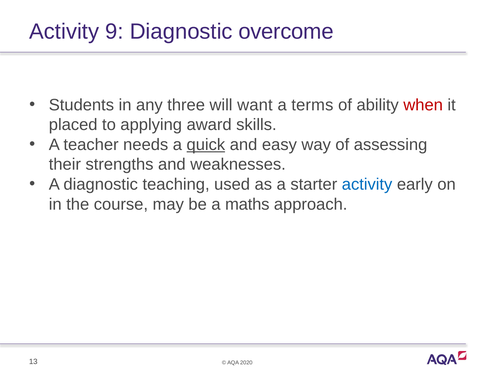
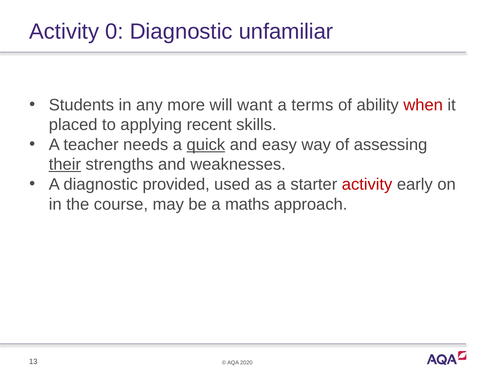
9: 9 -> 0 (114, 32)
overcome: overcome -> unfamiliar (286, 32)
three: three -> more (186, 105)
award: award -> recent (209, 125)
their underline: none -> present (65, 165)
teaching: teaching -> provided (176, 184)
activity colour: blue -> red (367, 184)
